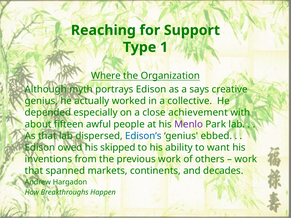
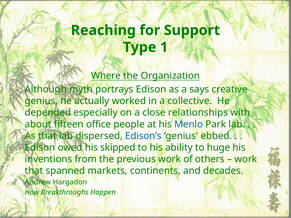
achievement: achievement -> relationships (198, 113)
awful: awful -> office (99, 124)
Menlo colour: purple -> blue (189, 124)
want: want -> huge (219, 148)
